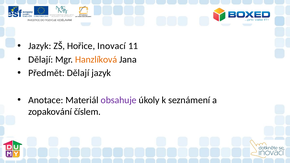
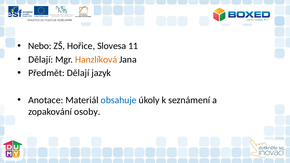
Jazyk: Jazyk -> Nebo (40, 46)
Inovací: Inovací -> Slovesa (112, 46)
obsahuje colour: purple -> blue (119, 100)
číslem: číslem -> osoby (87, 112)
